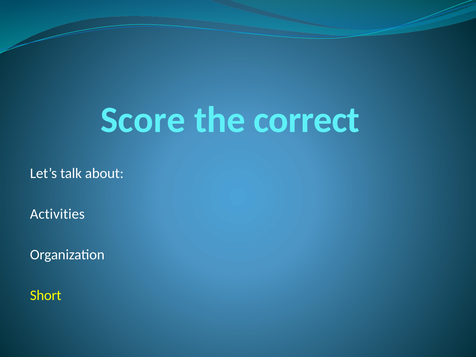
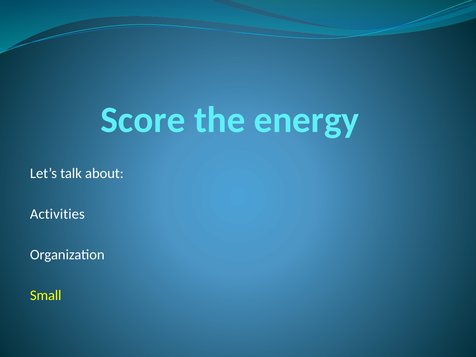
correct: correct -> energy (306, 120)
Short: Short -> Small (46, 295)
